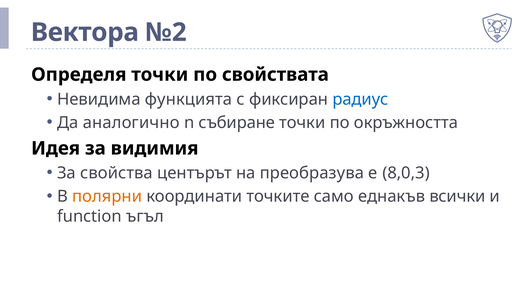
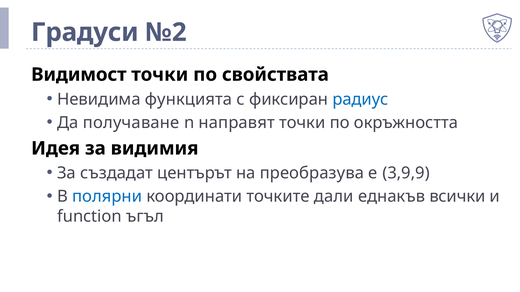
Вектора: Вектора -> Градуси (85, 32)
Определя: Определя -> Видимост (79, 75)
аналогично: аналогично -> получаване (131, 123)
събиране: събиране -> направят (237, 123)
свойства: свойства -> създадат (117, 173)
8,0,3: 8,0,3 -> 3,9,9 (406, 173)
полярни colour: orange -> blue (107, 197)
само: само -> дали (334, 197)
